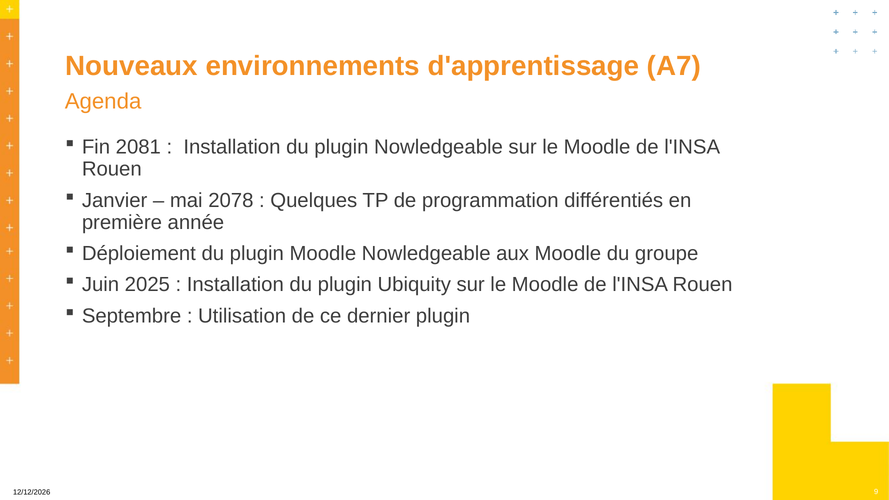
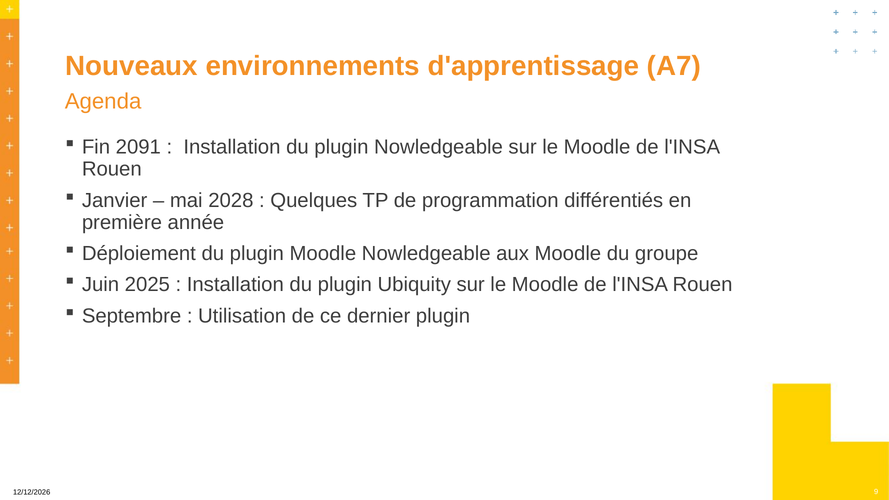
2081: 2081 -> 2091 (138, 147)
2078: 2078 -> 2028 (231, 200)
